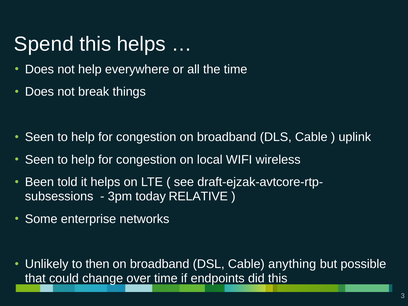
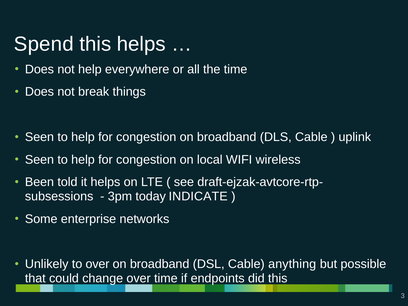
RELATIVE: RELATIVE -> INDICATE (198, 196)
to then: then -> over (98, 264)
